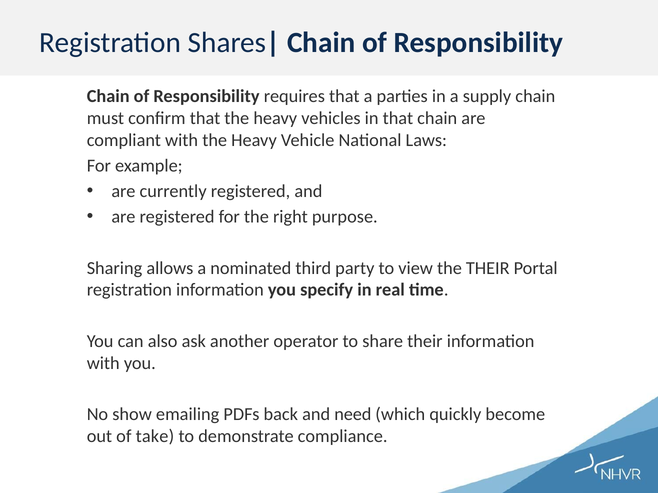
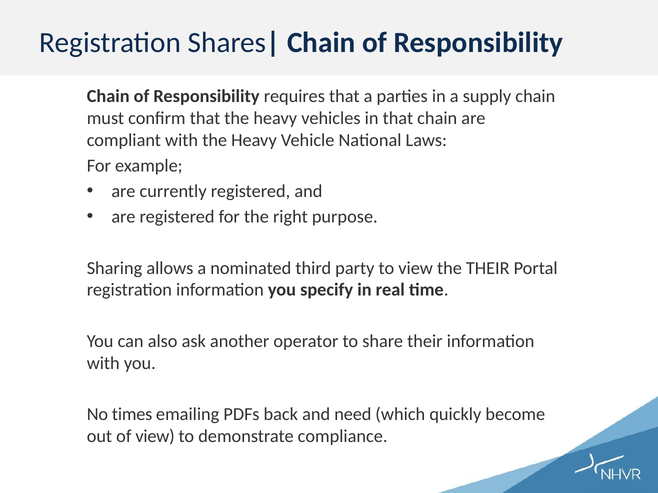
show: show -> times (132, 415)
of take: take -> view (155, 436)
